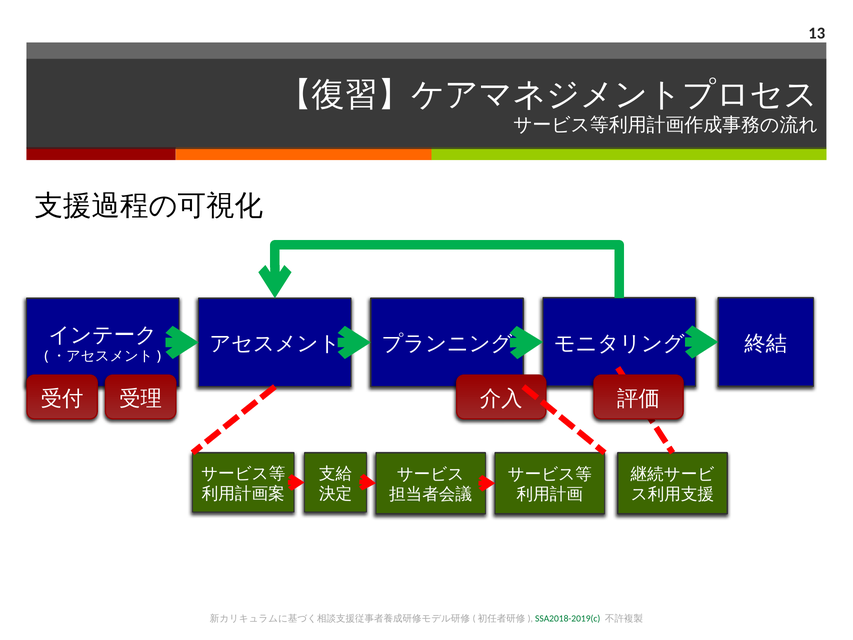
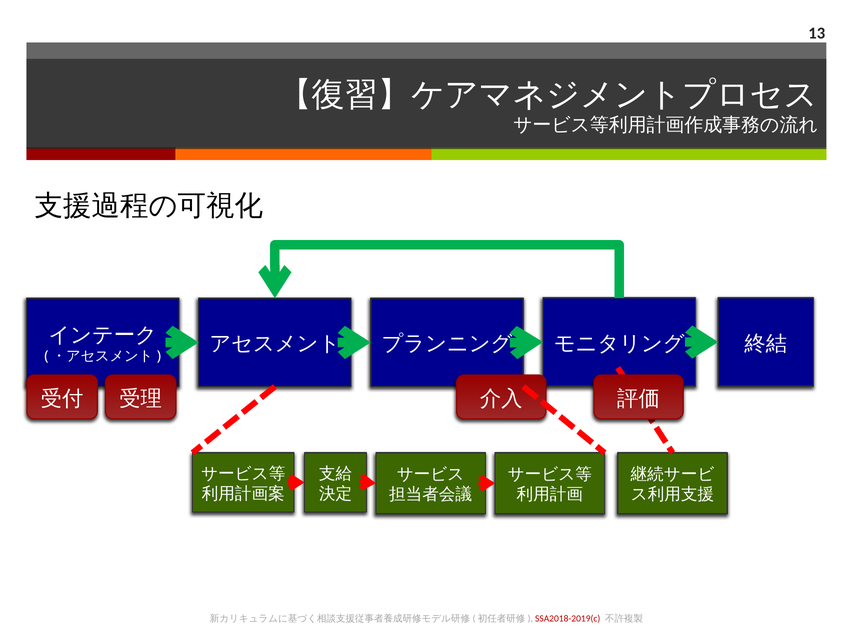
SSA2018-2019(c colour: green -> red (568, 618)
